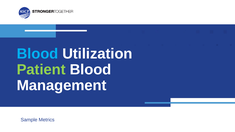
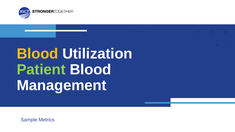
Blood colour: light blue -> yellow (37, 54)
